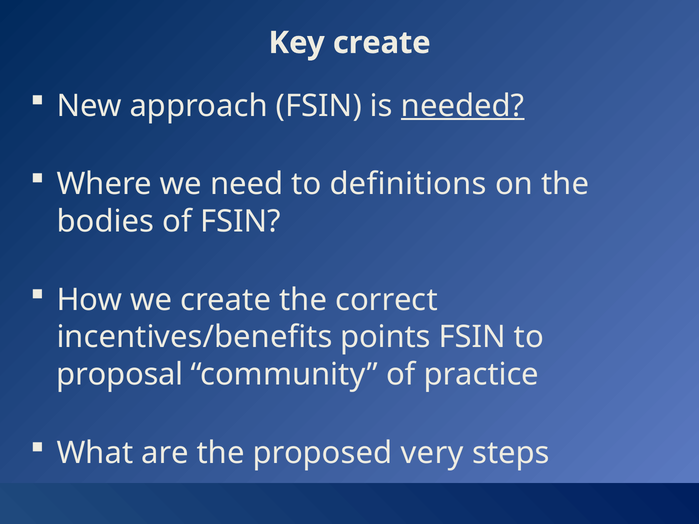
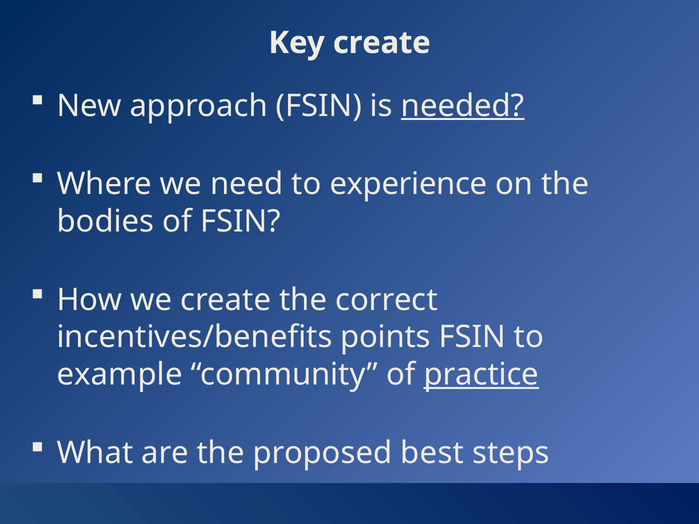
definitions: definitions -> experience (408, 184)
proposal: proposal -> example (120, 375)
practice underline: none -> present (481, 375)
very: very -> best (432, 453)
